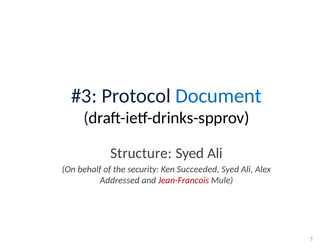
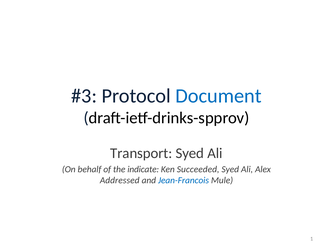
Structure: Structure -> Transport (141, 153)
security: security -> indicate (143, 169)
Jean-Francois colour: red -> blue (184, 180)
